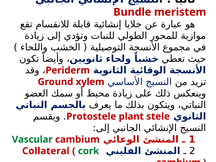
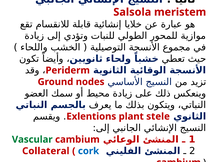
Bundle: Bundle -> Salsola (132, 12)
xylem: xylem -> nodes (90, 82)
Protostele: Protostele -> Exlentions (91, 116)
cork colour: green -> blue (89, 151)
